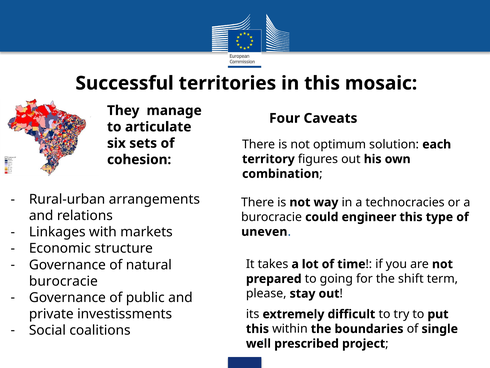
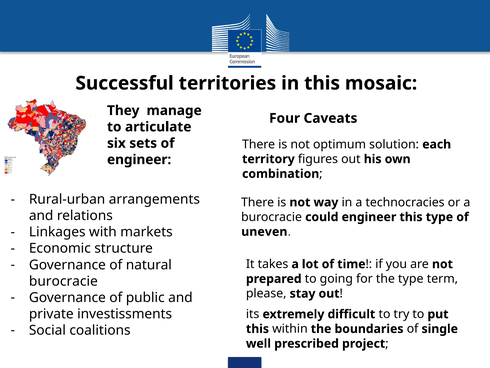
cohesion: cohesion -> engineer (139, 159)
the shift: shift -> type (411, 278)
